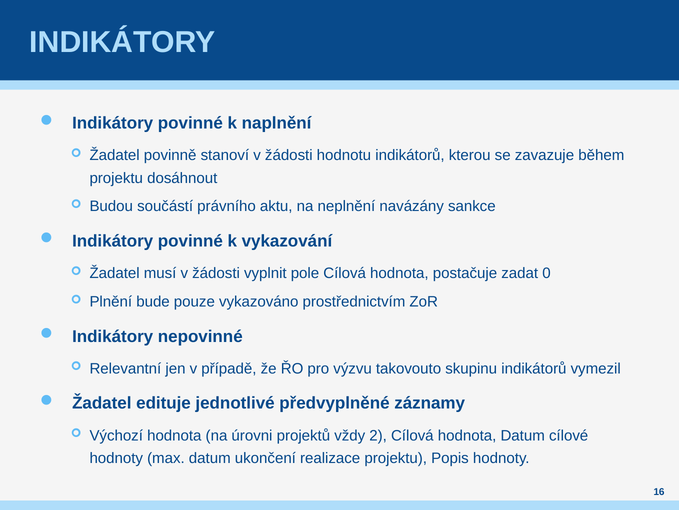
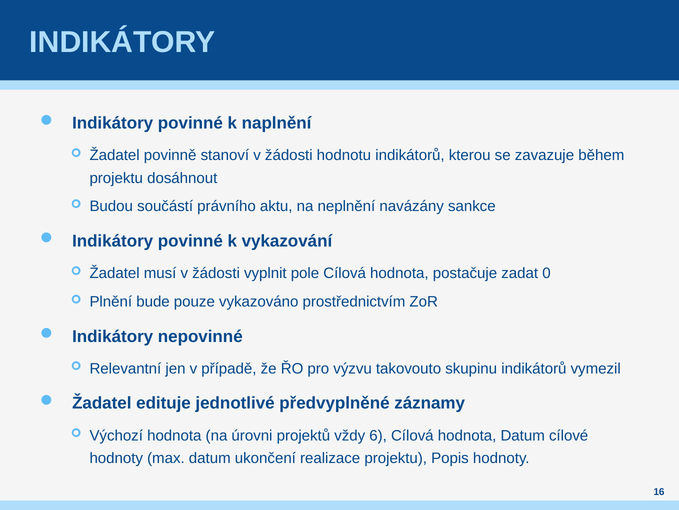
2: 2 -> 6 (378, 435)
